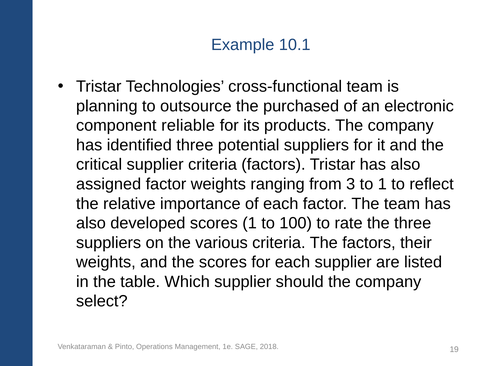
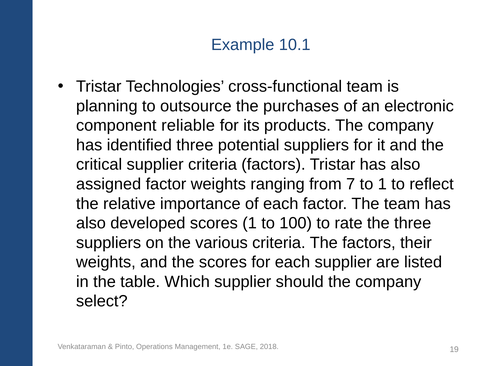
purchased: purchased -> purchases (301, 106)
3: 3 -> 7 (351, 184)
